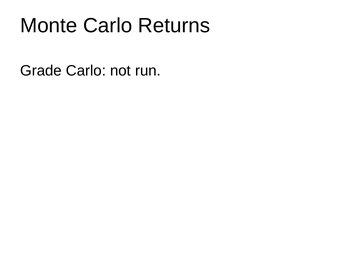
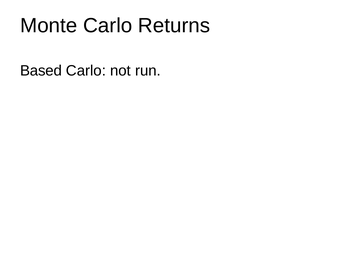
Grade: Grade -> Based (41, 71)
